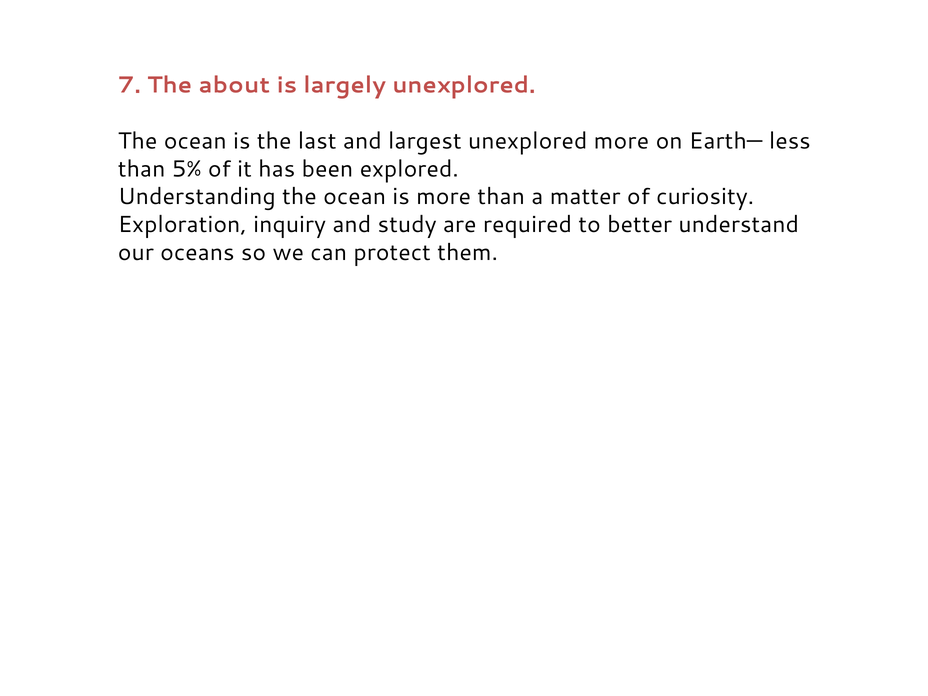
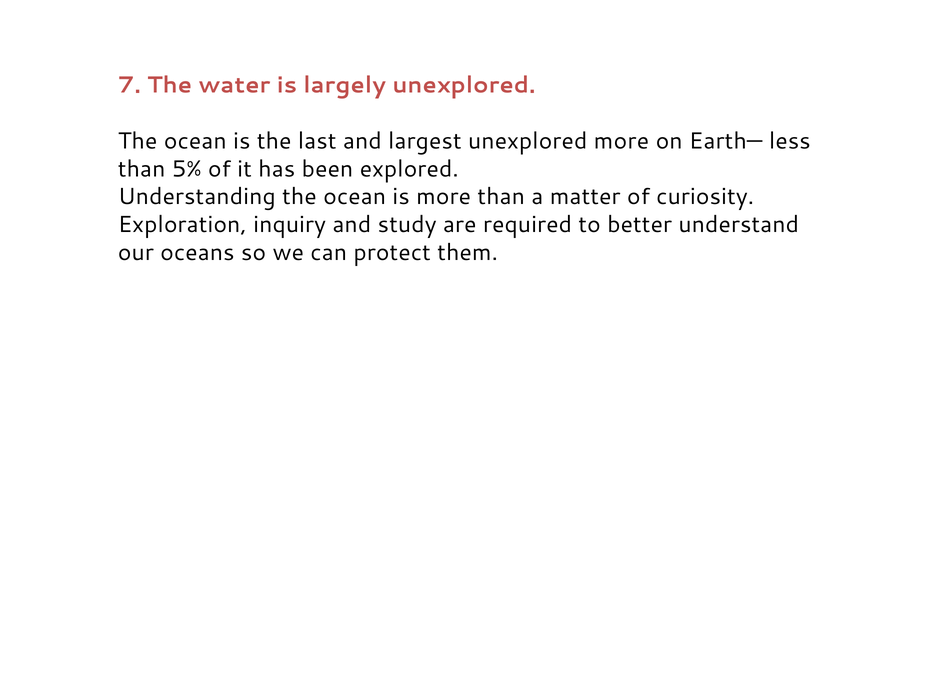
about: about -> water (234, 85)
